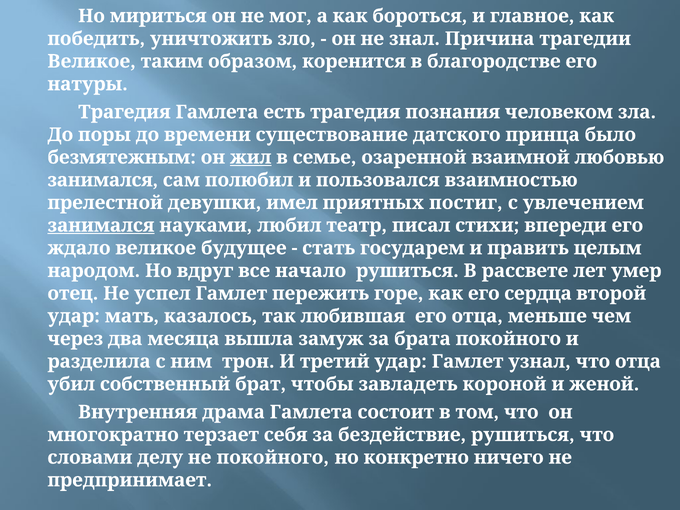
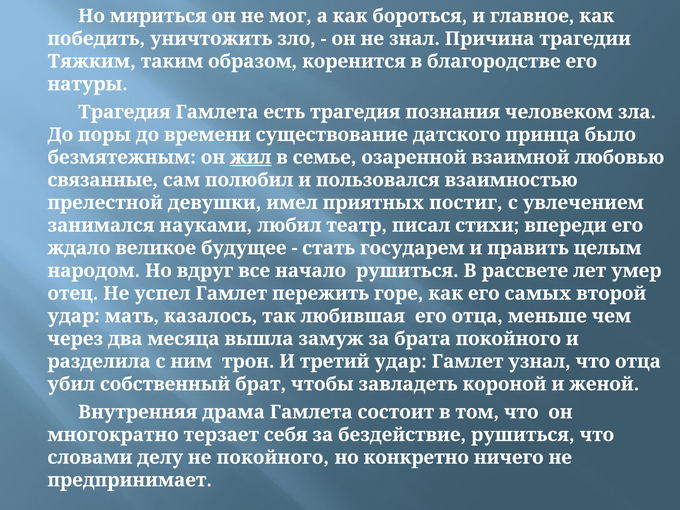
Великое: Великое -> Тяжким (92, 61)
занимался: занимался -> связанные (103, 180)
занимался underline: present -> none (101, 225)
сердца: сердца -> самых (538, 293)
